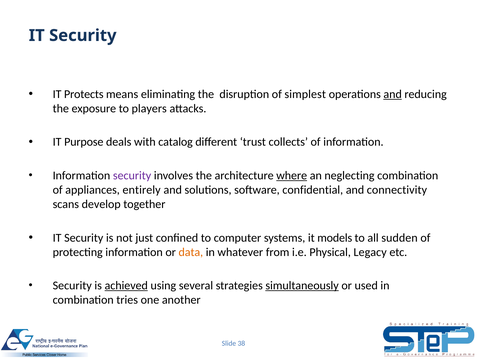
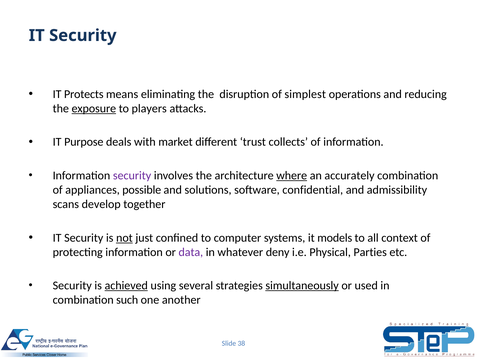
and underline: present -> none (393, 94)
exposure underline: none -> present (94, 109)
catalog: catalog -> market (176, 142)
neglecting: neglecting -> accurately (349, 176)
entirely: entirely -> possible (142, 190)
connectivity: connectivity -> admissibility (397, 190)
not underline: none -> present (124, 238)
sudden: sudden -> context (400, 238)
data colour: orange -> purple (191, 252)
from: from -> deny (278, 252)
Legacy: Legacy -> Parties (370, 252)
tries: tries -> such (127, 300)
